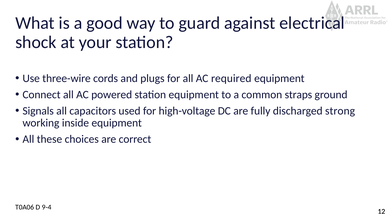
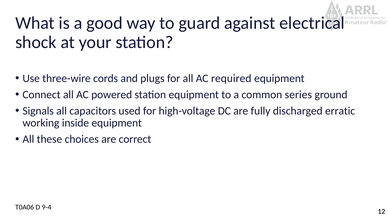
straps: straps -> series (298, 95)
strong: strong -> erratic (340, 111)
